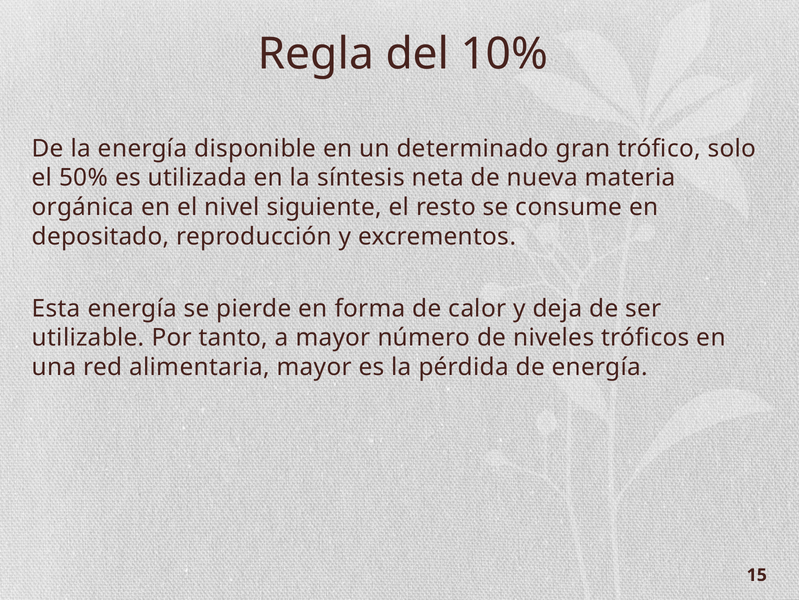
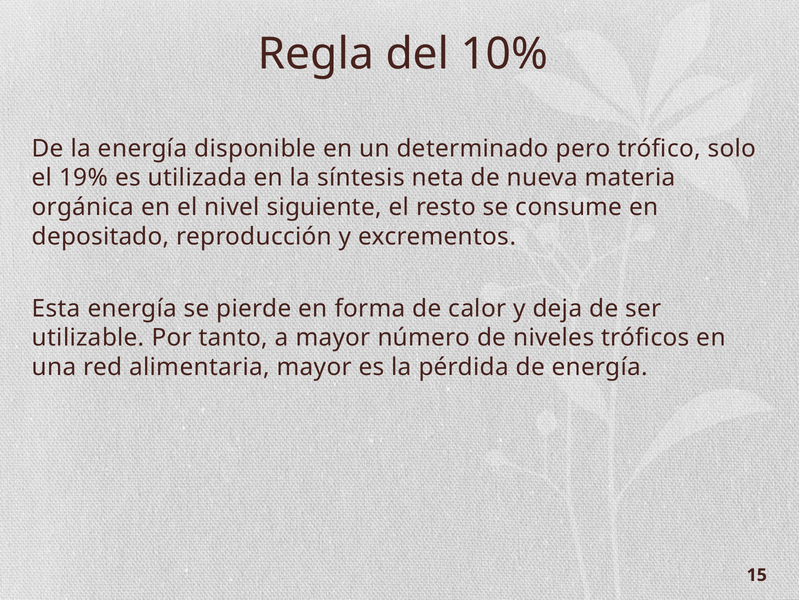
gran: gran -> pero (583, 148)
50%: 50% -> 19% (84, 178)
